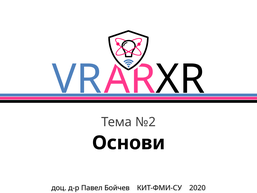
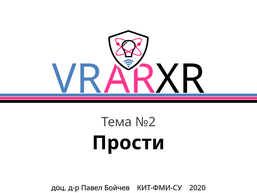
Основи: Основи -> Прости (128, 143)
